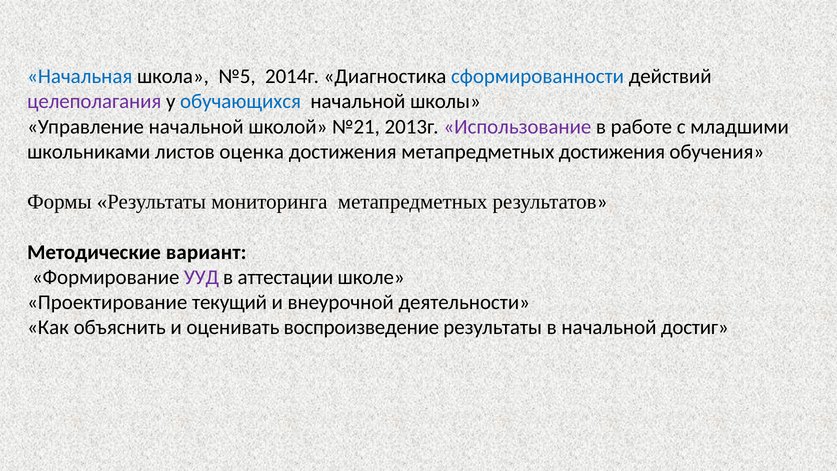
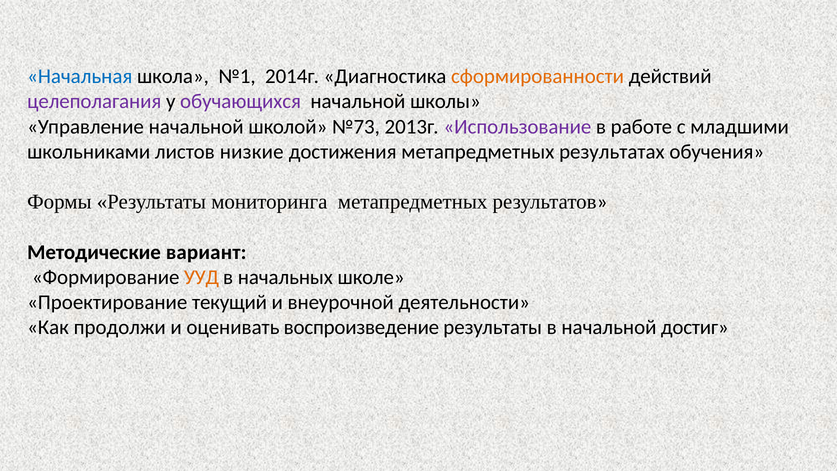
№5: №5 -> №1 (237, 76)
сформированности colour: blue -> orange (538, 76)
обучающихся colour: blue -> purple (241, 101)
№21: №21 -> №73 (356, 127)
оценка: оценка -> низкие (252, 152)
метапредметных достижения: достижения -> результатах (612, 152)
УУД colour: purple -> orange (201, 277)
аттестации: аттестации -> начальных (285, 277)
объяснить: объяснить -> продолжи (120, 327)
